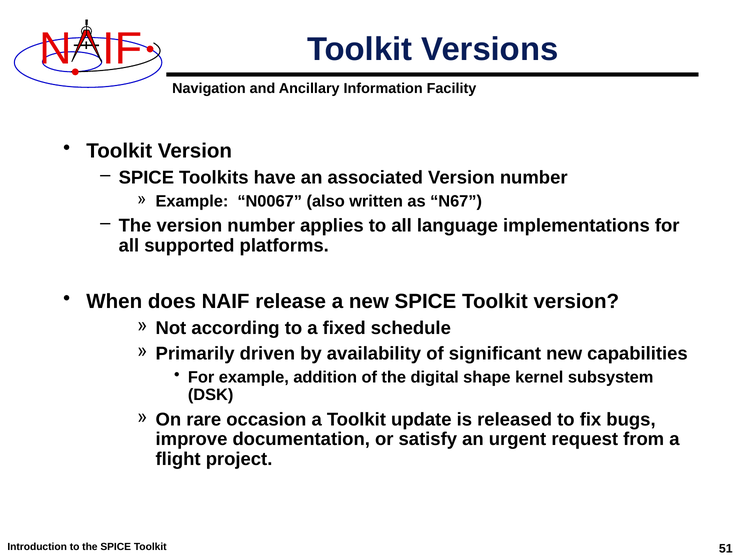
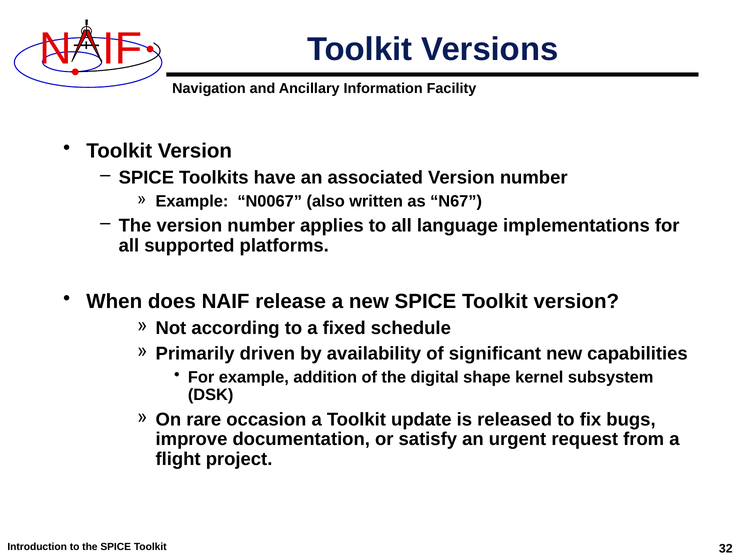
51: 51 -> 32 (726, 548)
